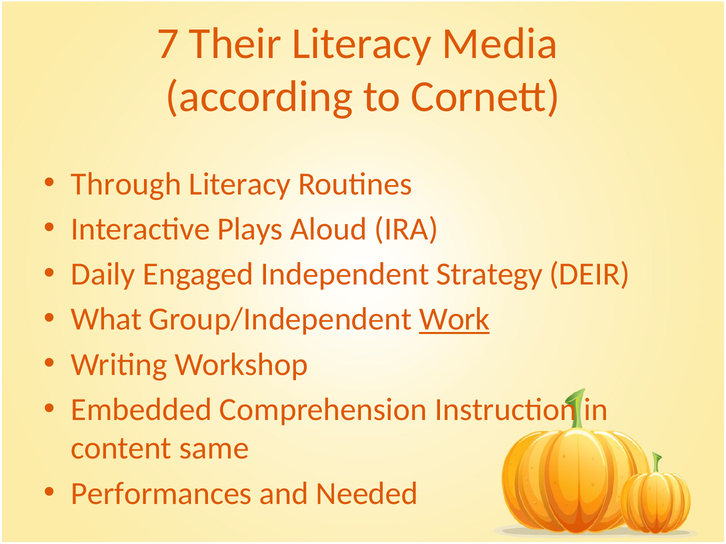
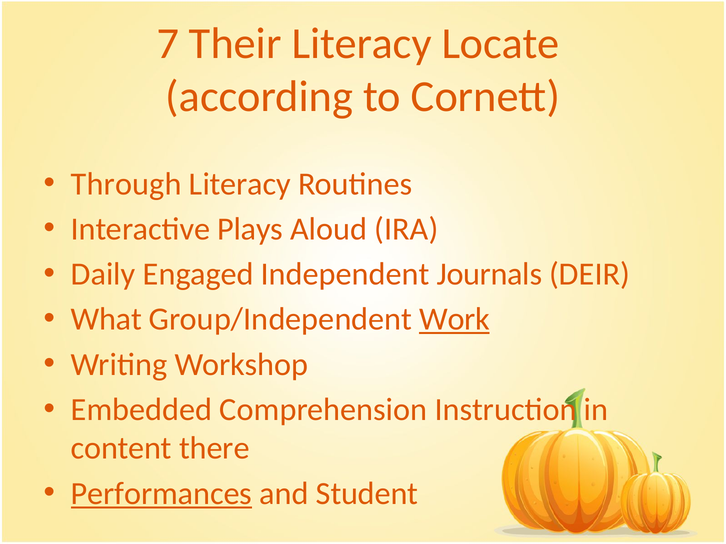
Media: Media -> Locate (500, 44)
Strategy: Strategy -> Journals (489, 274)
same: same -> there (214, 449)
Performances underline: none -> present (161, 494)
Needed: Needed -> Student (367, 494)
